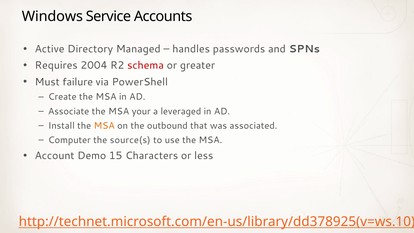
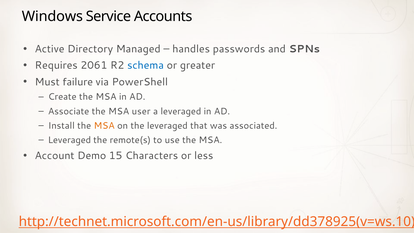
2004: 2004 -> 2061 (94, 65)
schema colour: red -> blue (146, 65)
your: your -> user (141, 111)
the outbound: outbound -> leveraged (167, 126)
Computer: Computer -> Leveraged (69, 140)
source(s: source(s -> remote(s (130, 140)
